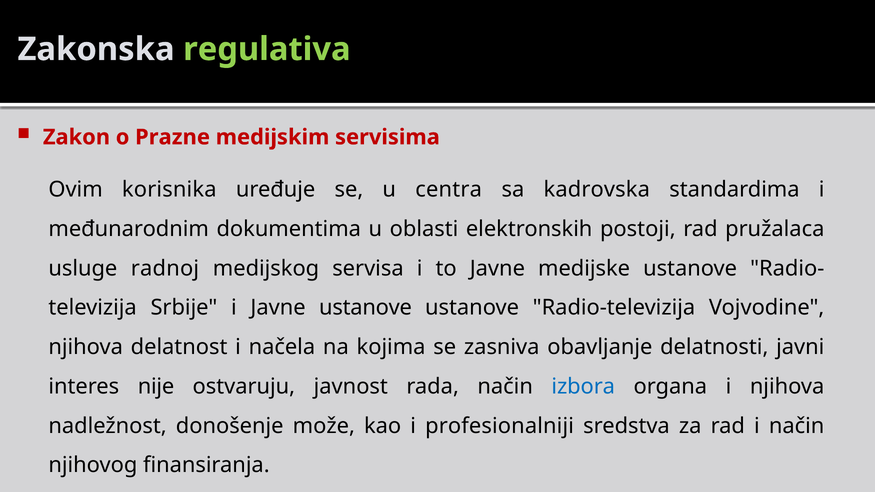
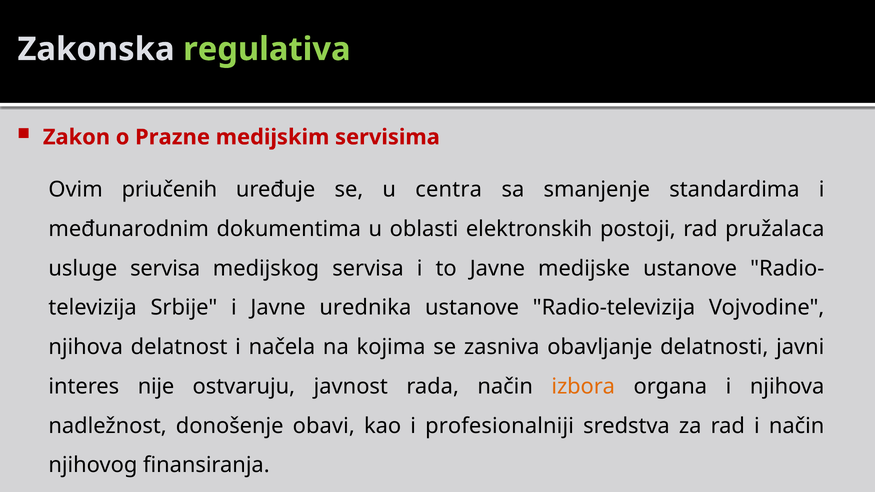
korisnika: korisnika -> priučenih (169, 190)
kadrovska: kadrovska -> smanjenje (597, 190)
usluge radnoj: radnoj -> servisa (165, 268)
Javne ustanove: ustanove -> urednika (365, 308)
izbora colour: blue -> orange (583, 387)
može: može -> obavi (324, 426)
